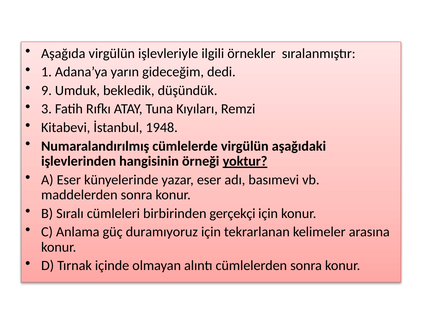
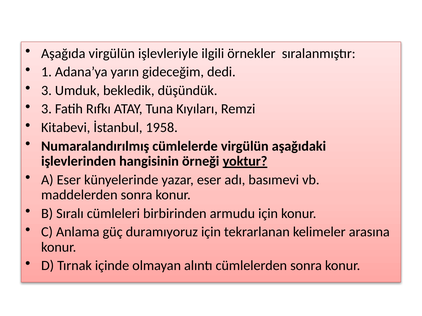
9: 9 -> 3 (46, 91)
1948: 1948 -> 1958 (162, 128)
gerçekçi: gerçekçi -> armudu (232, 214)
